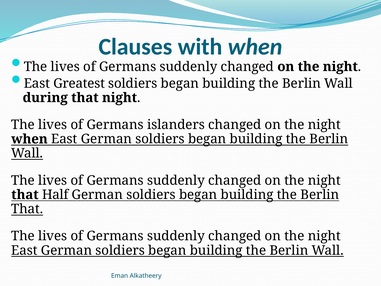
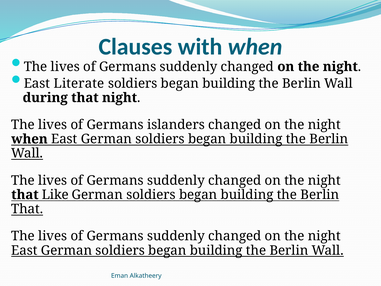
Greatest: Greatest -> Literate (79, 83)
Half: Half -> Like (55, 195)
